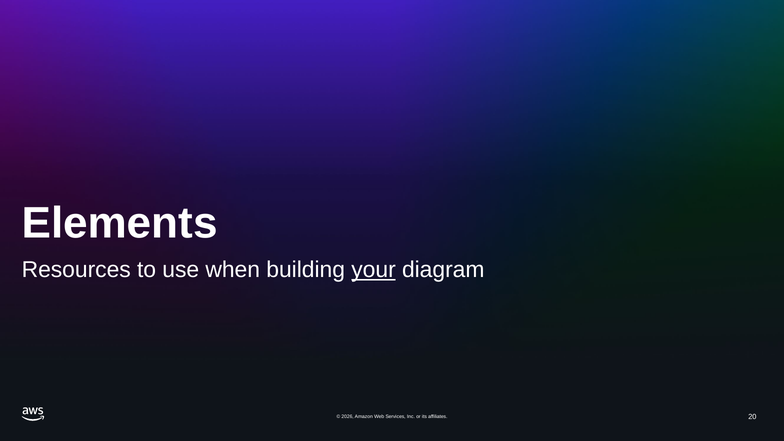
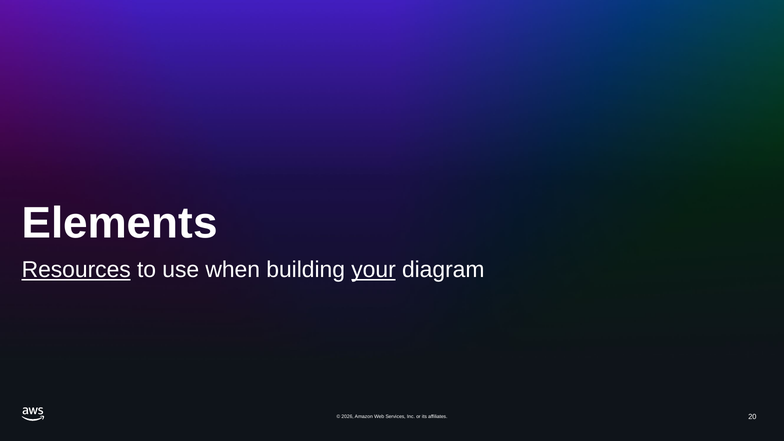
Resources underline: none -> present (76, 270)
